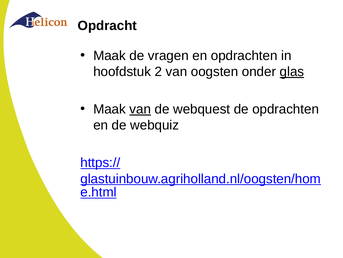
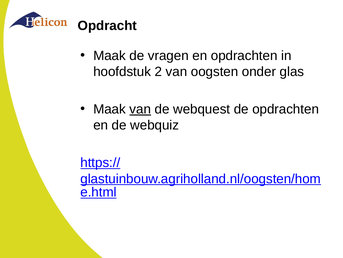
glas underline: present -> none (292, 72)
